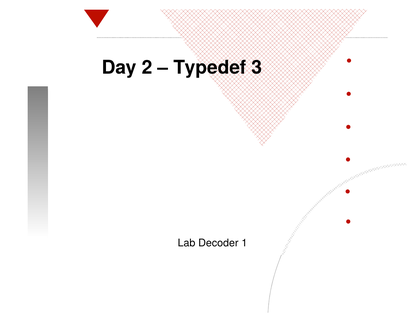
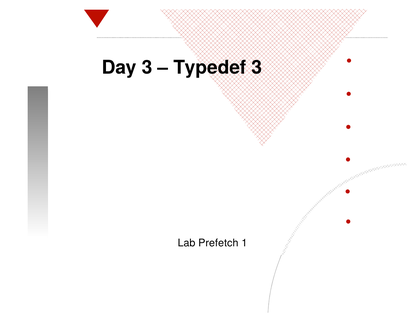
Day 2: 2 -> 3 (147, 67)
Decoder: Decoder -> Prefetch (218, 243)
